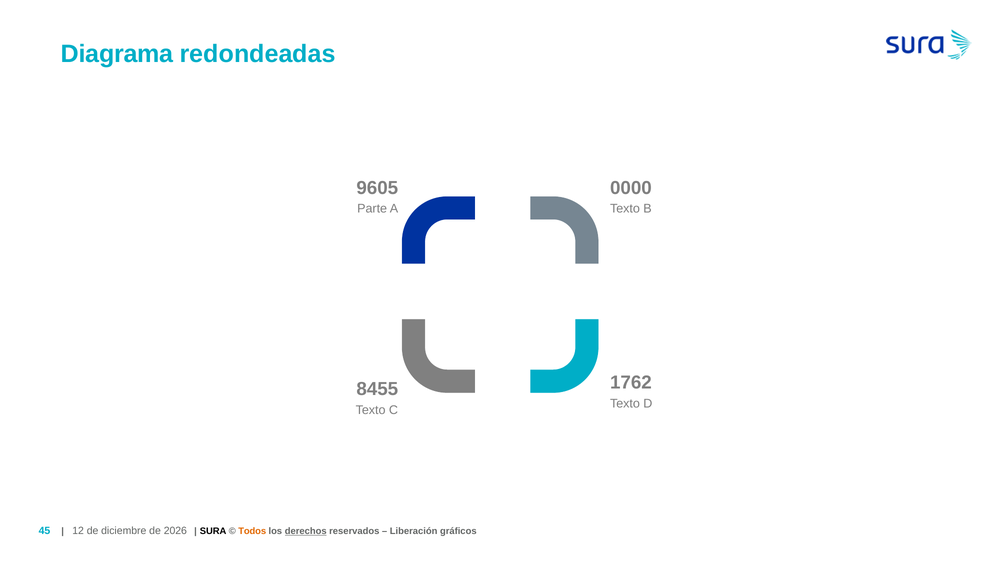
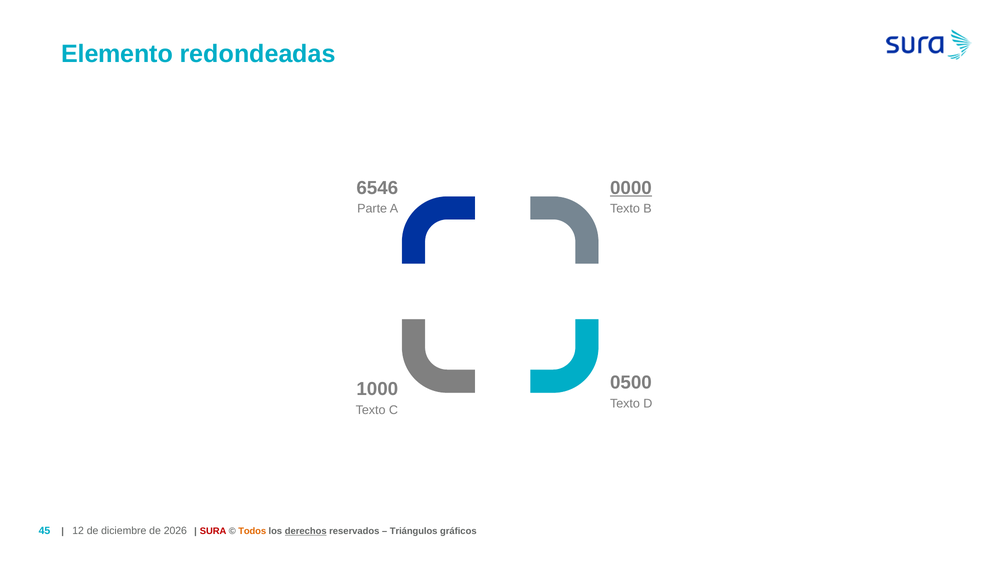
Diagrama: Diagrama -> Elemento (117, 54)
9605: 9605 -> 6546 (377, 188)
0000 underline: none -> present (631, 188)
1762: 1762 -> 0500 (631, 383)
8455: 8455 -> 1000 (377, 389)
SURA colour: black -> red (213, 532)
Liberación: Liberación -> Triángulos (414, 532)
